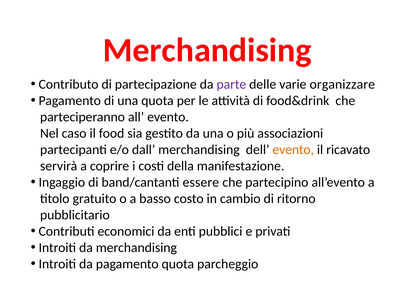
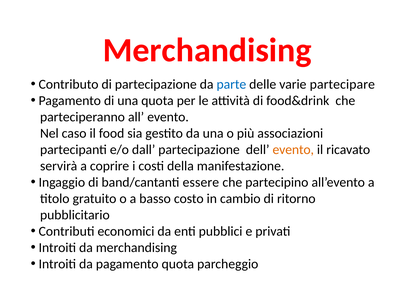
parte colour: purple -> blue (231, 85)
organizzare: organizzare -> partecipare (342, 85)
dall merchandising: merchandising -> partecipazione (199, 150)
